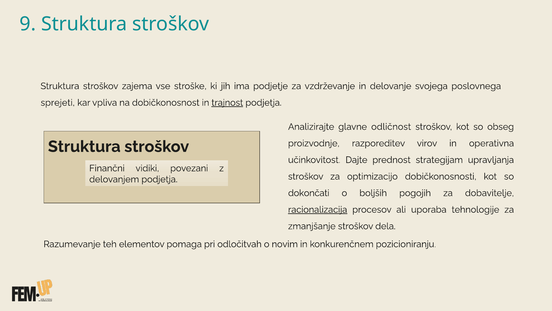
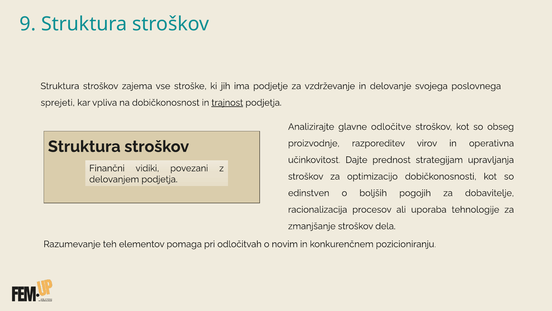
odličnost: odličnost -> odločitve (391, 127)
dokončati: dokončati -> edinstven (309, 193)
racionalizacija underline: present -> none (318, 209)
